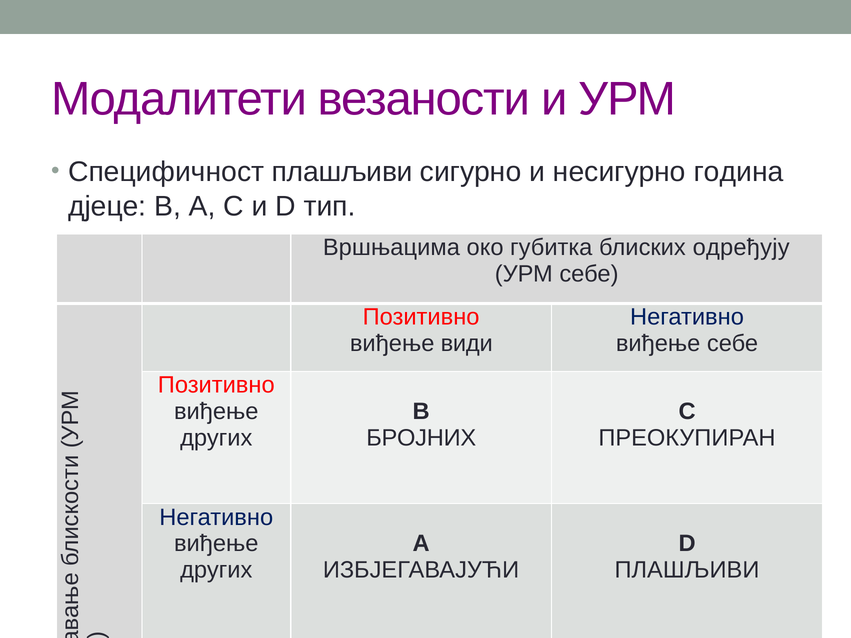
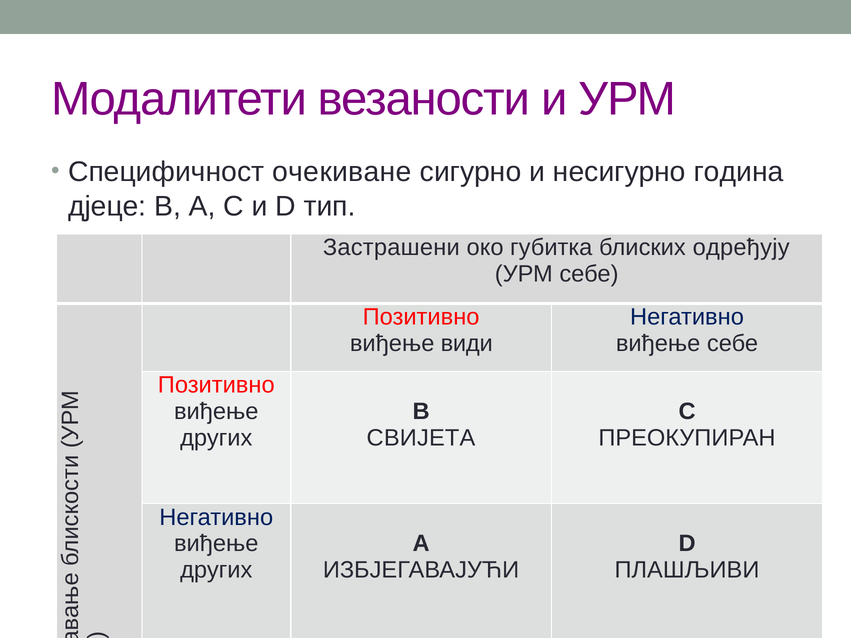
Специфичност плашљиви: плашљиви -> очекиване (342, 172)
Вршњацима: Вршњацима -> Застрашени (391, 248)
БРОЈНИХ: БРОЈНИХ -> СВИЈЕТА (421, 438)
